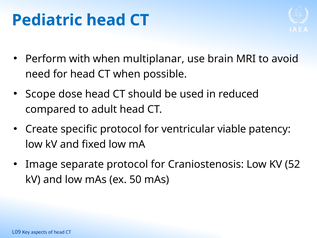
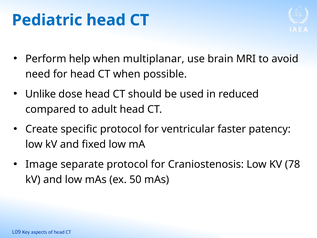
with: with -> help (80, 59)
Scope: Scope -> Unlike (41, 94)
viable: viable -> faster (232, 129)
52: 52 -> 78 (293, 164)
